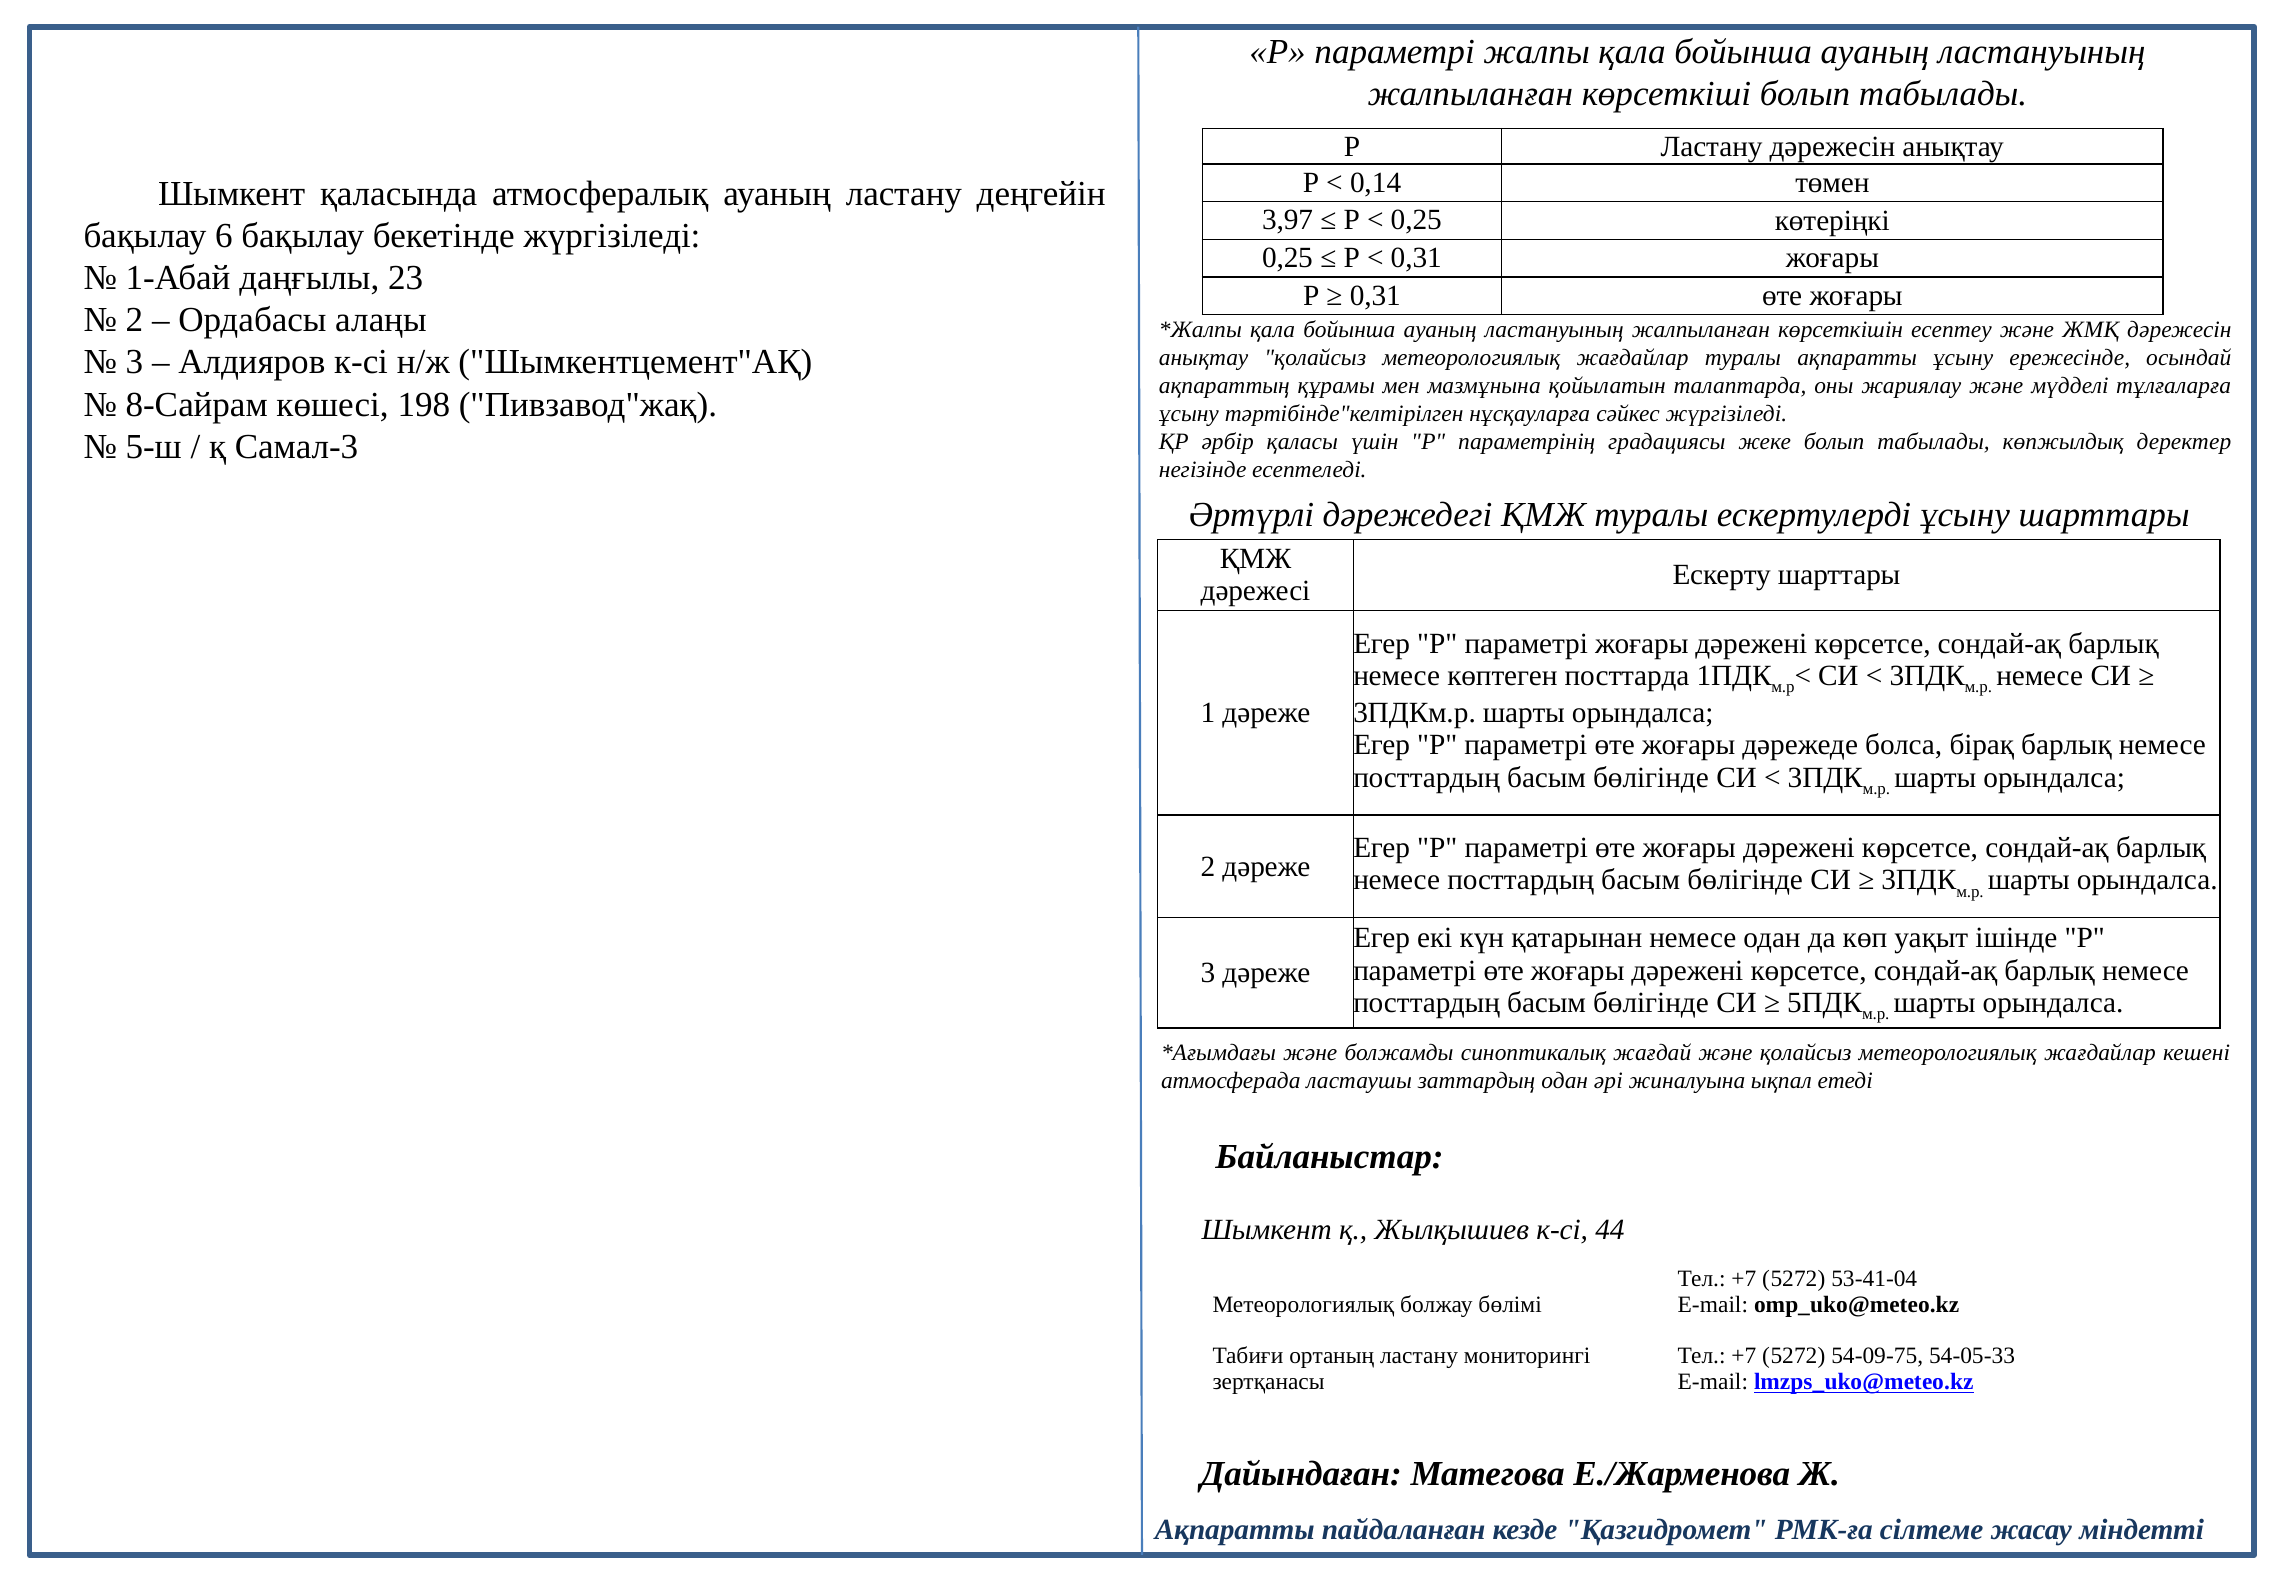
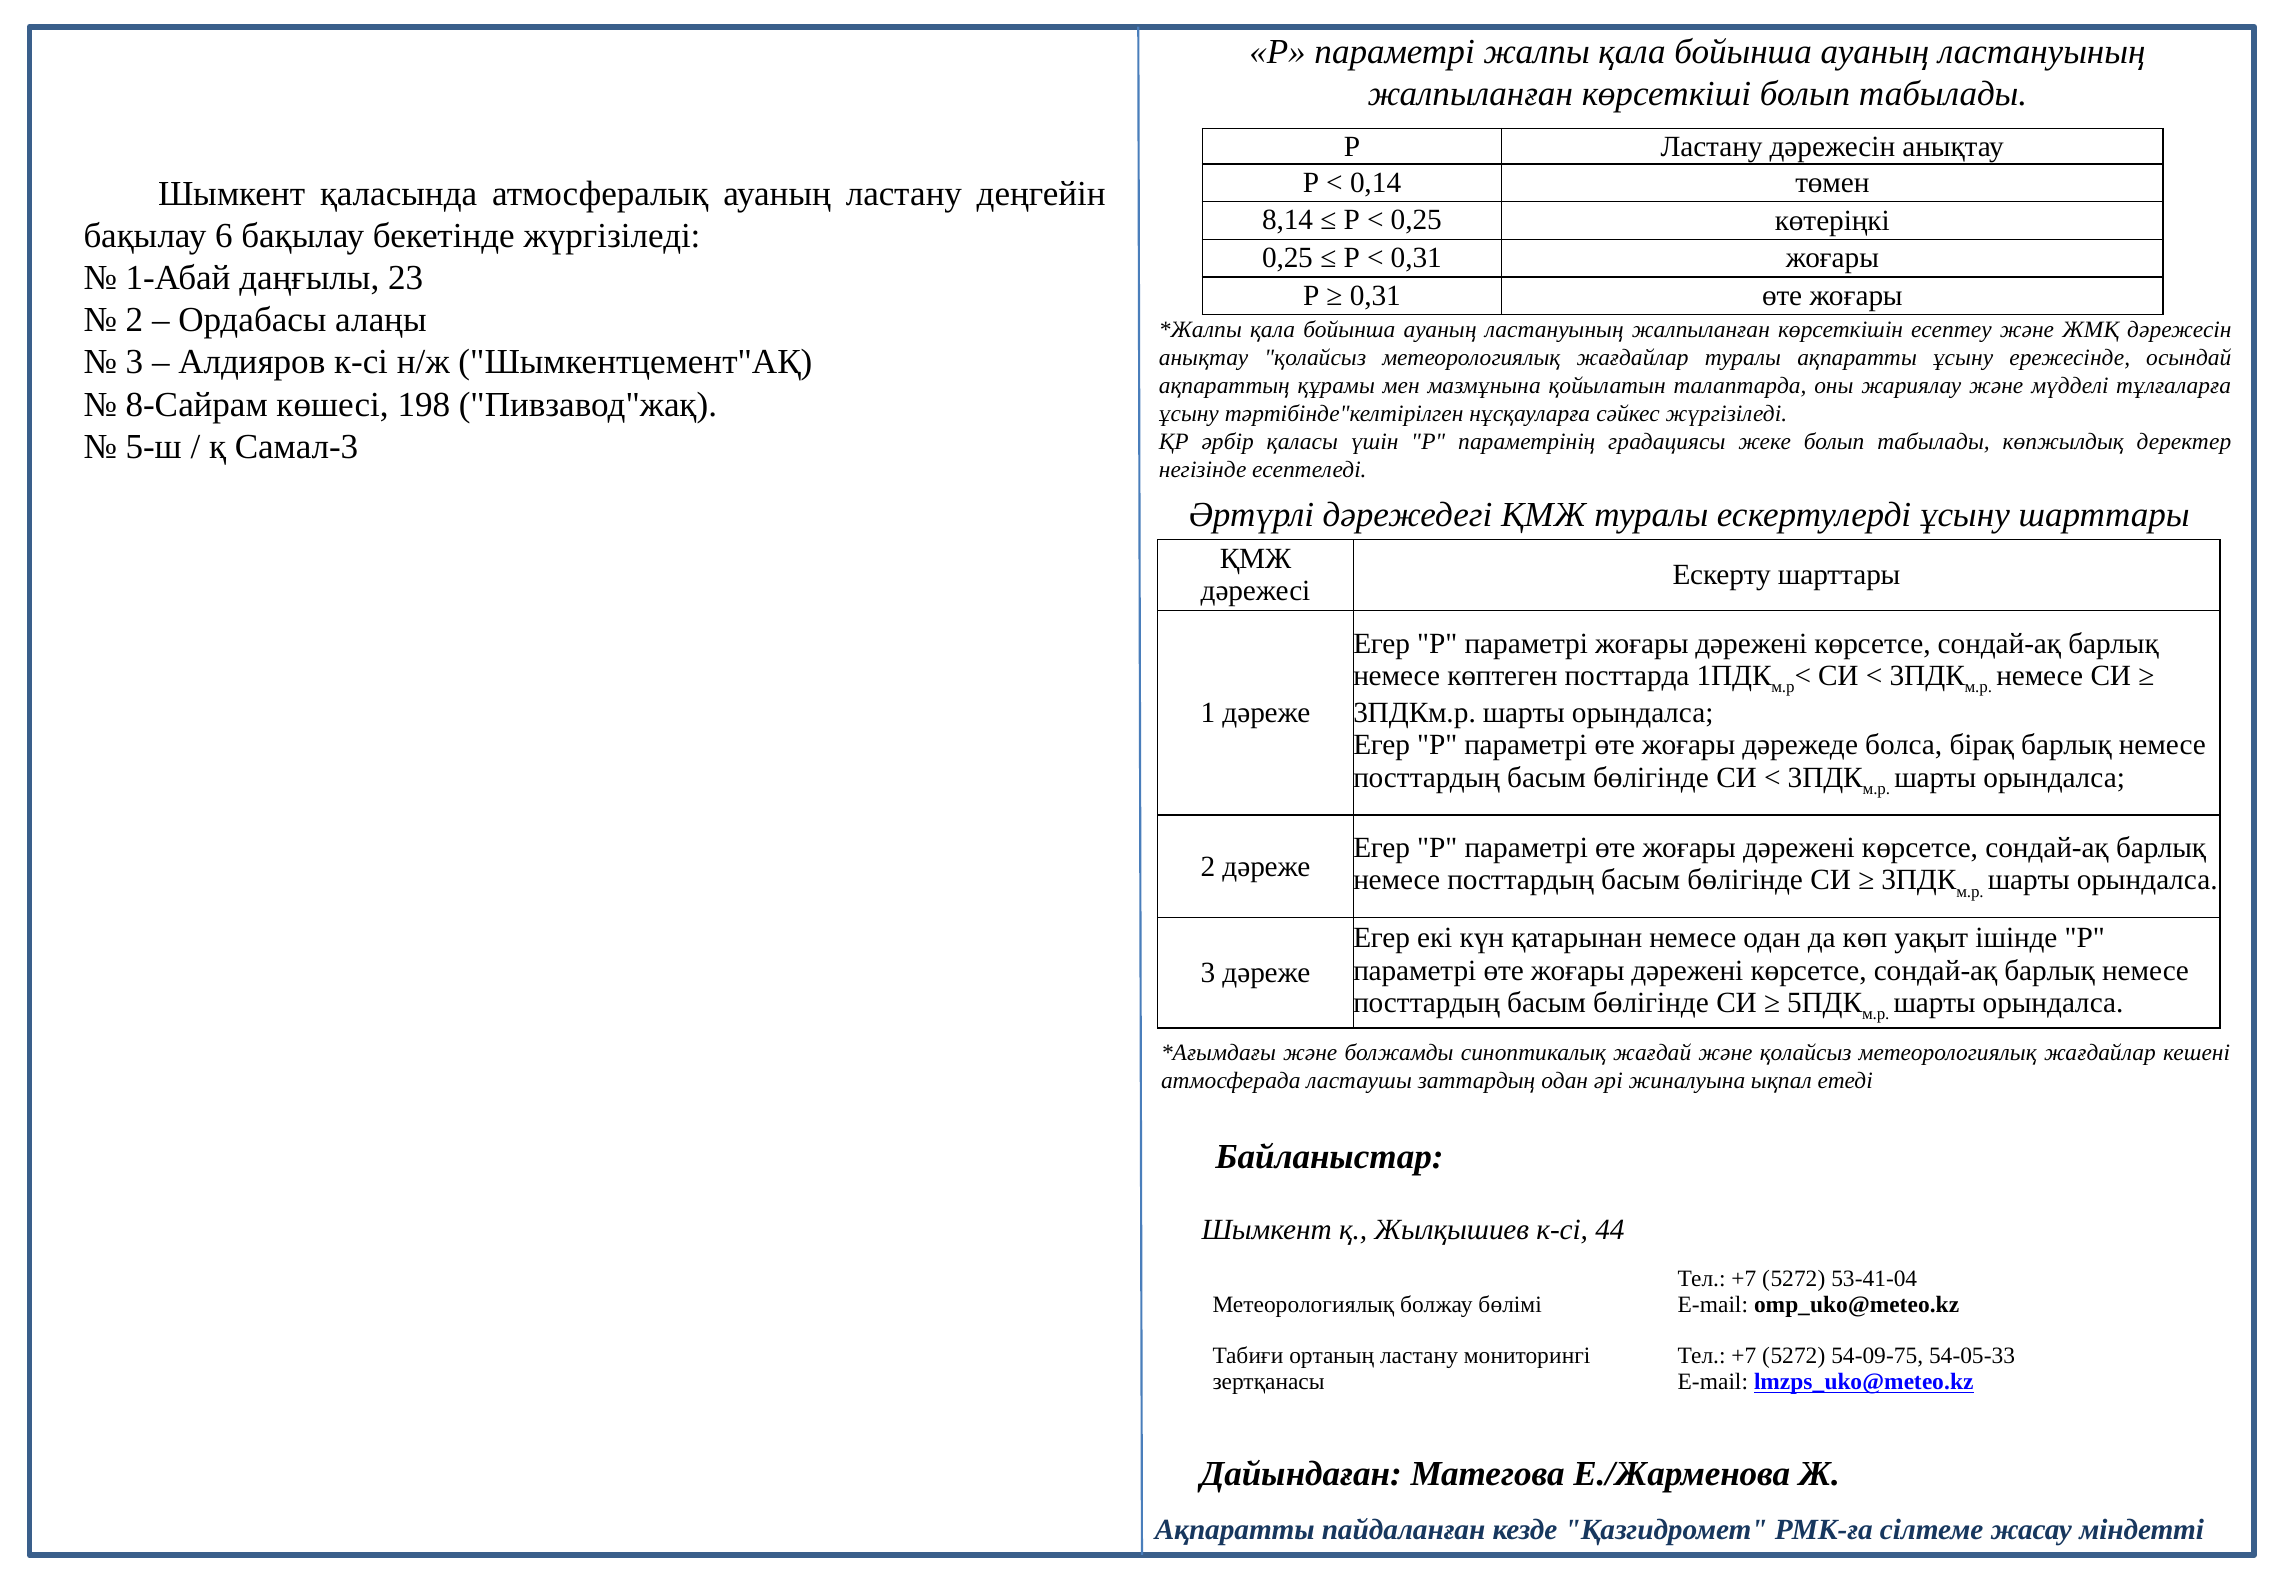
3,97: 3,97 -> 8,14 (1288, 220)
